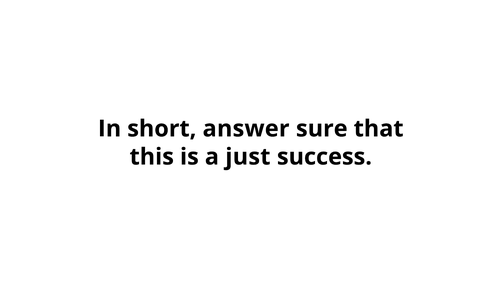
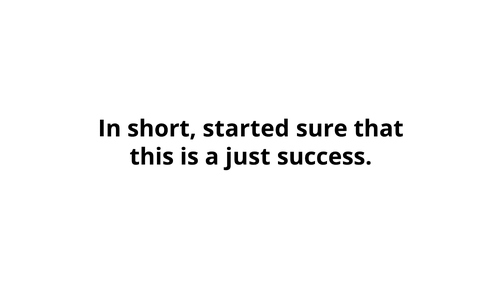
answer: answer -> started (246, 129)
